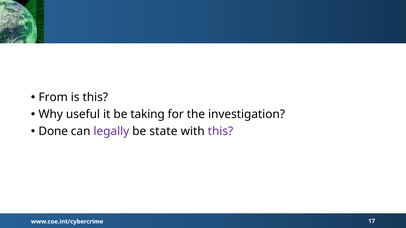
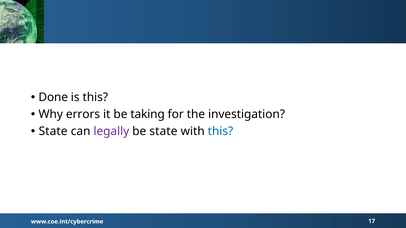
From: From -> Done (53, 97)
useful: useful -> errors (83, 115)
Done: Done -> State (53, 132)
this colour: purple -> blue (220, 132)
